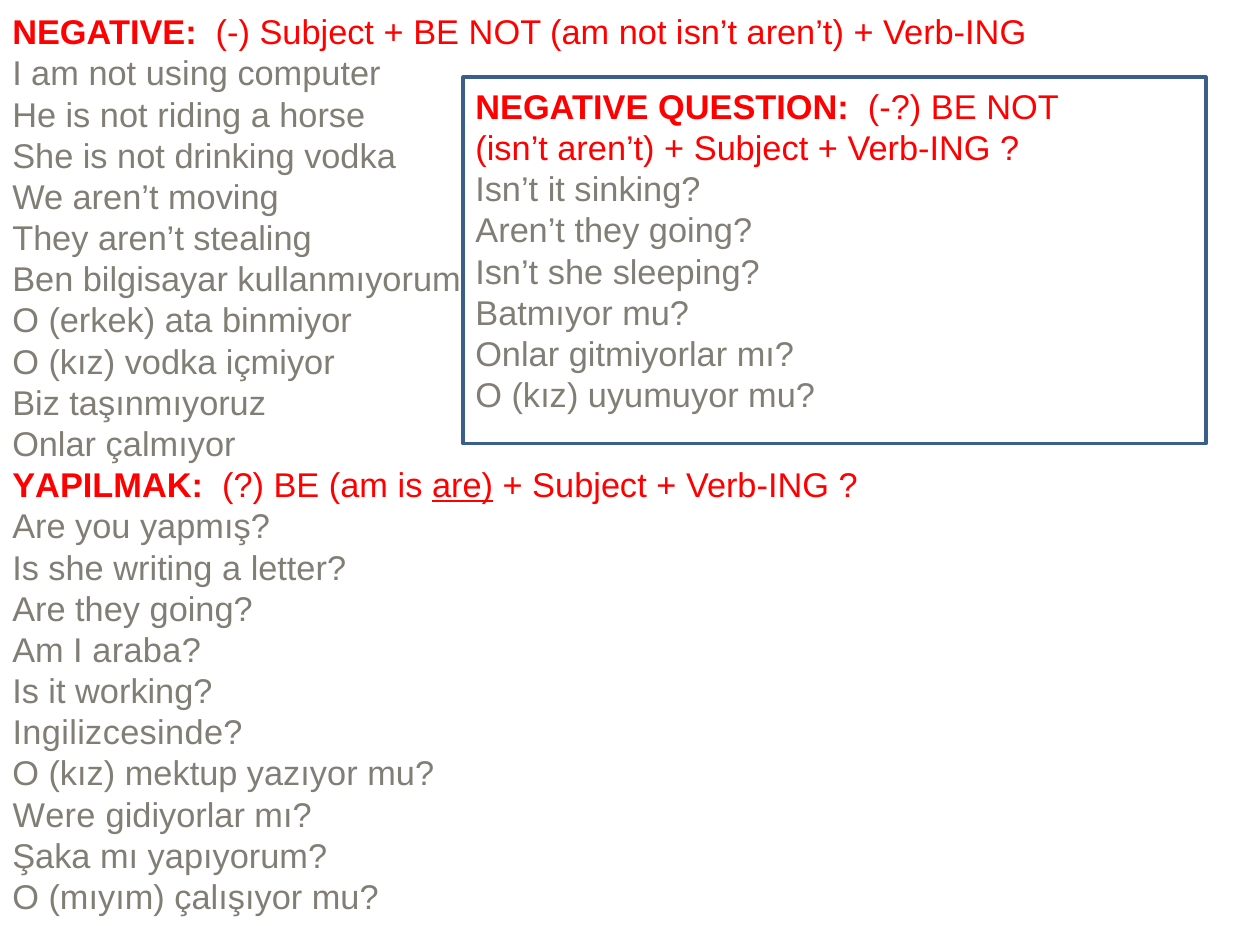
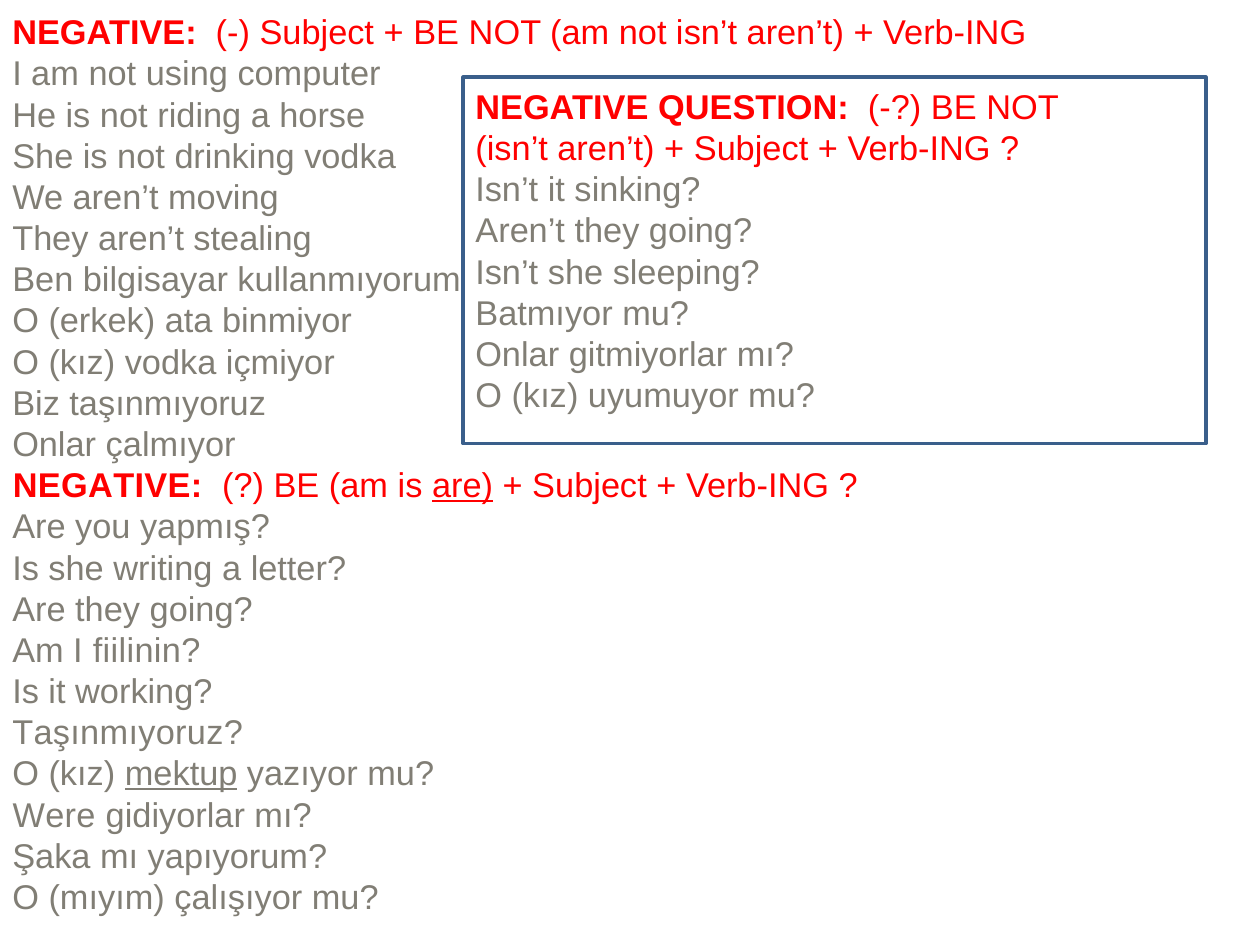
YAPILMAK: YAPILMAK -> NEGATIVE (108, 486)
araba: araba -> fiilinin (147, 651)
Ingilizcesinde: Ingilizcesinde -> Taşınmıyoruz (128, 734)
mektup underline: none -> present (181, 775)
